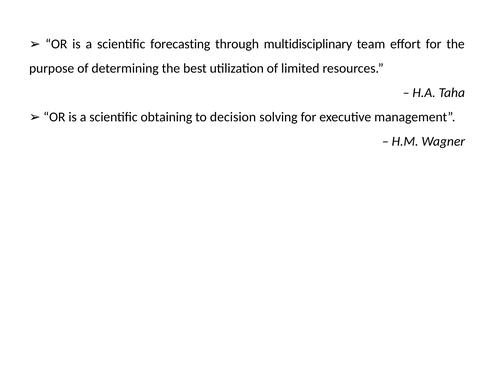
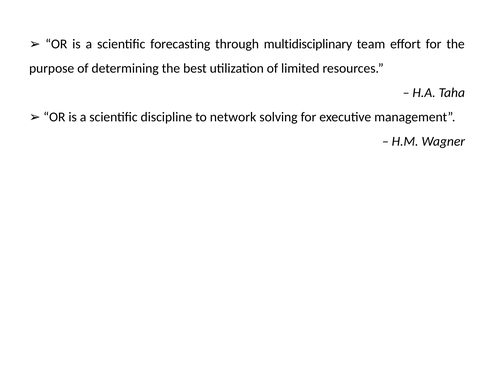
obtaining: obtaining -> discipline (166, 117)
decision: decision -> network (233, 117)
